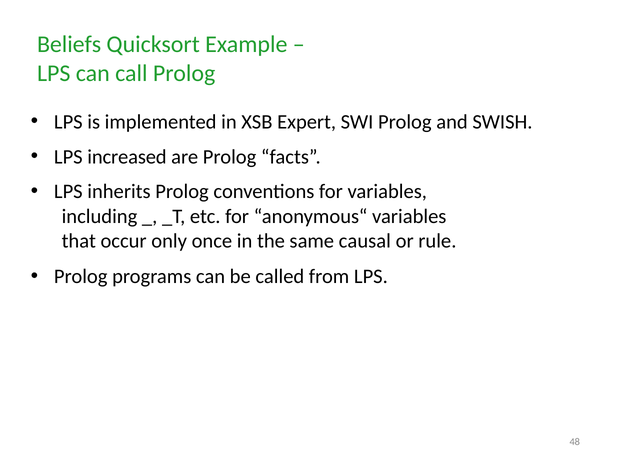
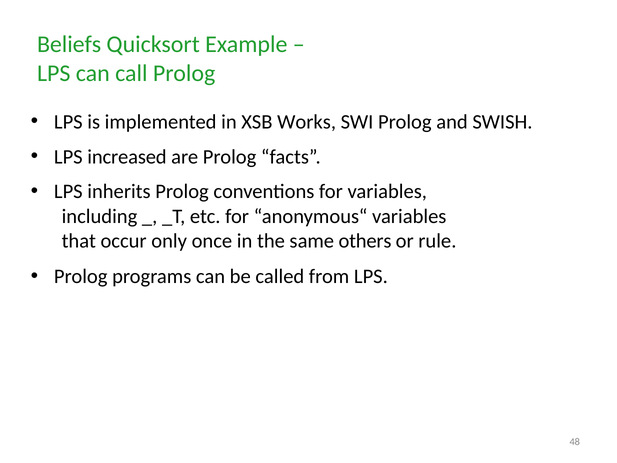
Expert: Expert -> Works (307, 122)
causal: causal -> others (365, 241)
